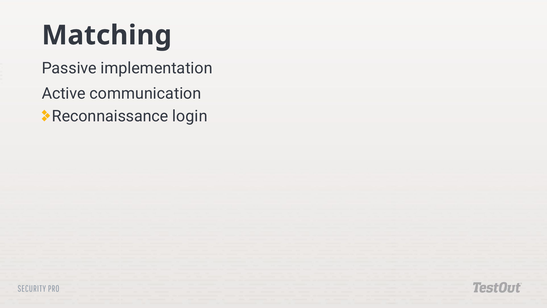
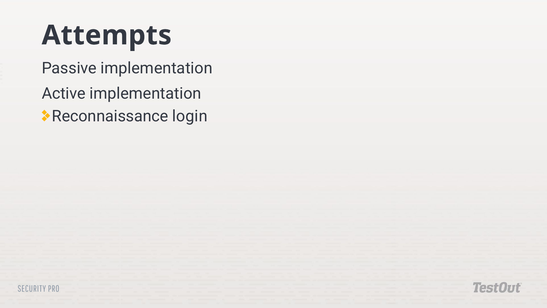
Matching: Matching -> Attempts (107, 35)
Active communication: communication -> implementation (145, 93)
